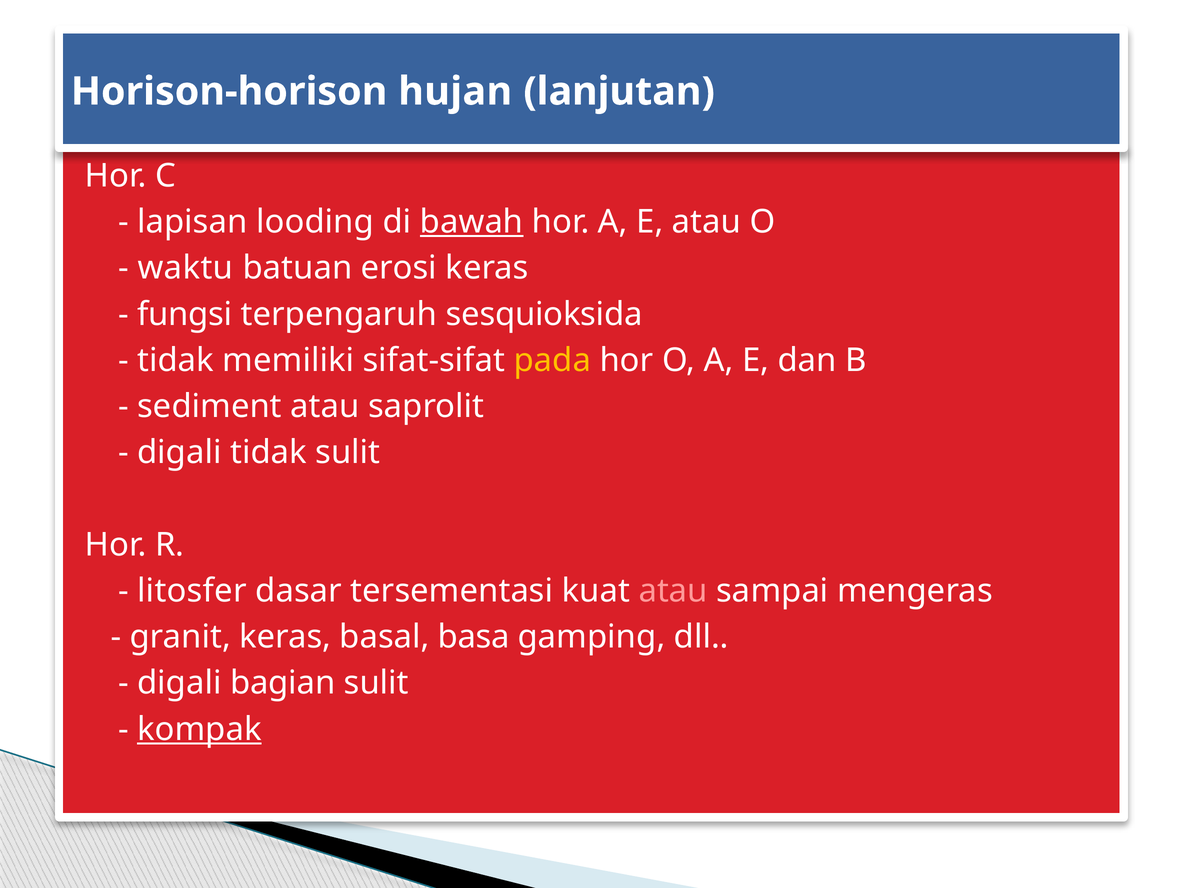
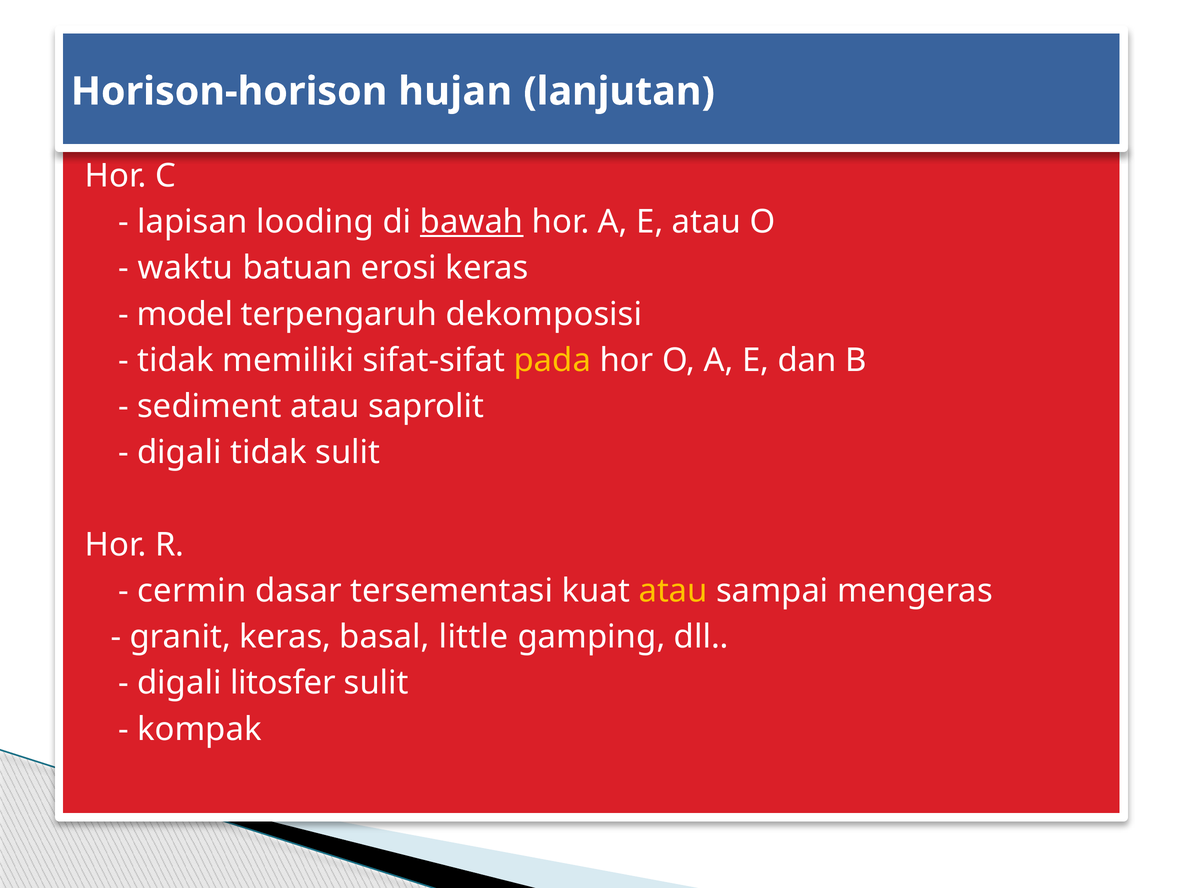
fungsi: fungsi -> model (185, 314)
sesquioksida: sesquioksida -> dekomposisi (544, 314)
litosfer: litosfer -> cermin (192, 590)
atau colour: pink -> yellow (673, 590)
basa: basa -> little (474, 636)
bagian: bagian -> litosfer (283, 682)
kompak underline: present -> none (199, 729)
